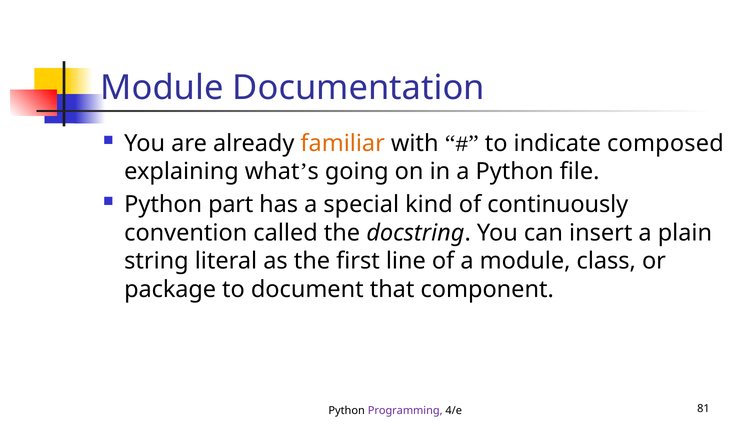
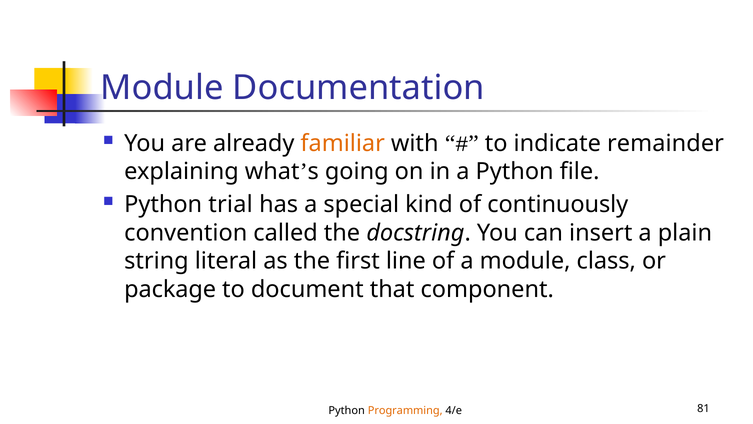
composed: composed -> remainder (665, 143)
part: part -> trial (231, 204)
Programming colour: purple -> orange (405, 410)
